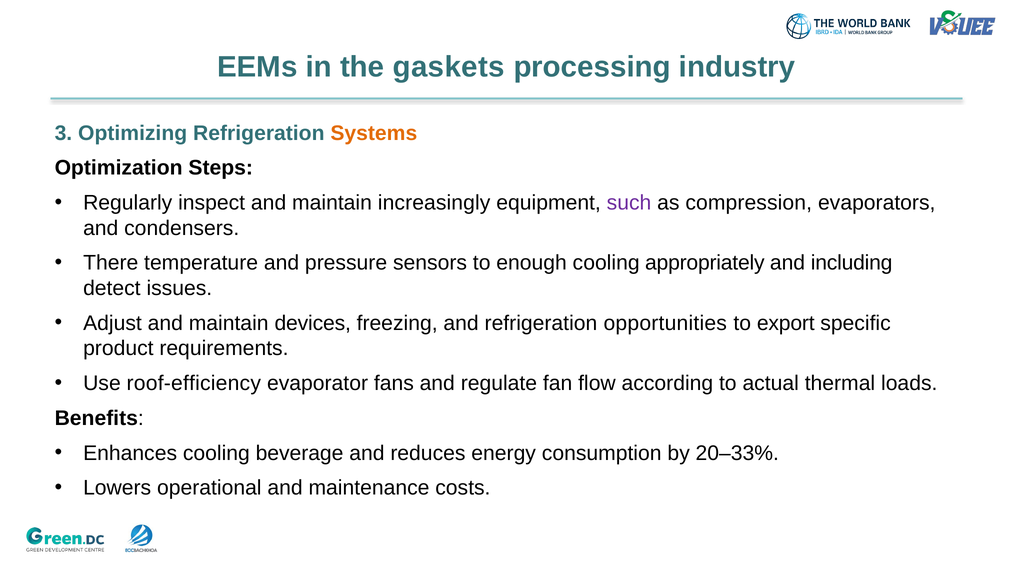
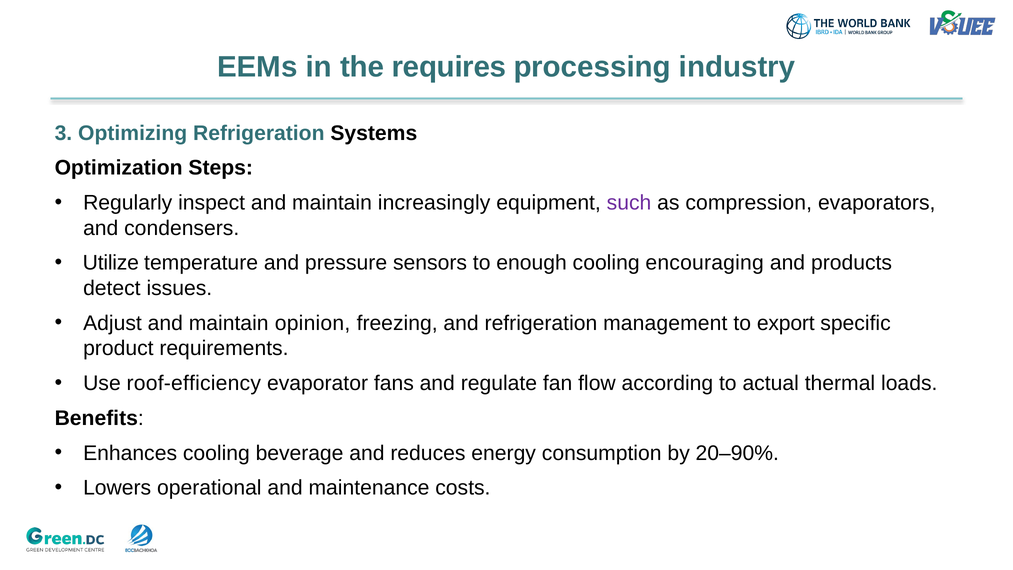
gaskets: gaskets -> requires (449, 67)
Systems colour: orange -> black (374, 133)
There: There -> Utilize (111, 263)
appropriately: appropriately -> encouraging (705, 263)
including: including -> products (852, 263)
devices: devices -> opinion (313, 323)
opportunities: opportunities -> management (665, 323)
20–33%: 20–33% -> 20–90% (737, 453)
